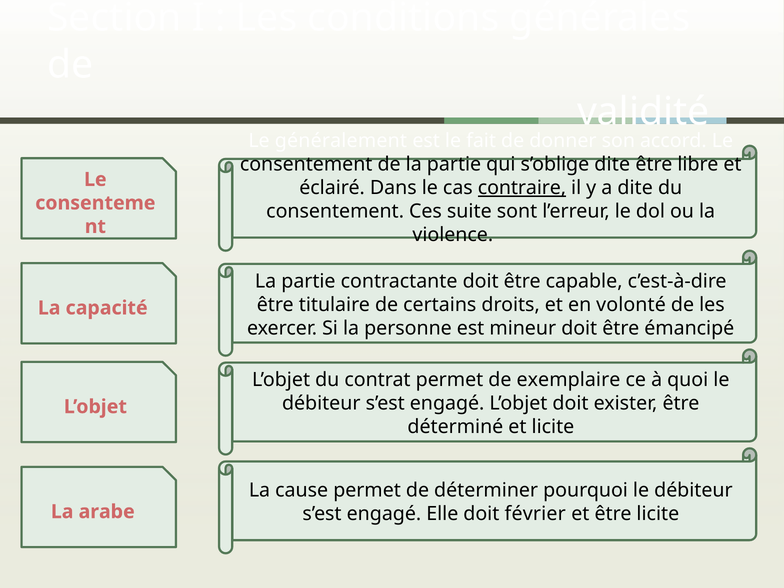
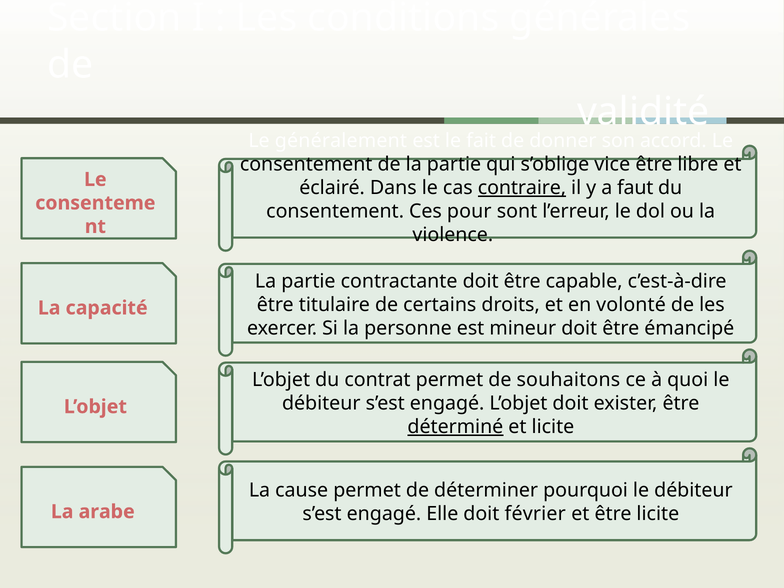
s’oblige dite: dite -> vice (612, 164)
a dite: dite -> faut (635, 188)
suite: suite -> pour (469, 211)
exemplaire: exemplaire -> souhaitons (568, 380)
déterminé underline: none -> present (455, 427)
